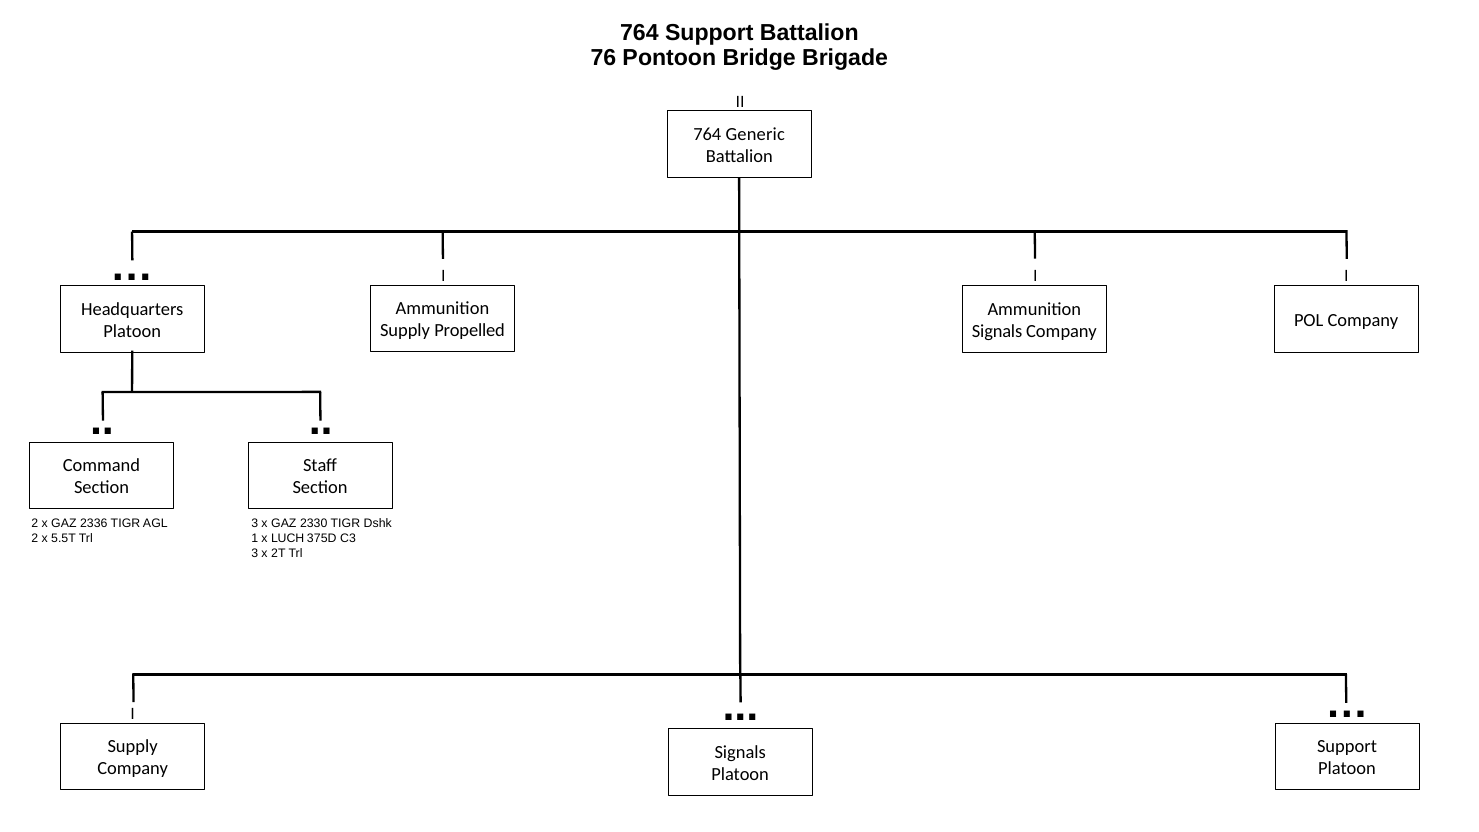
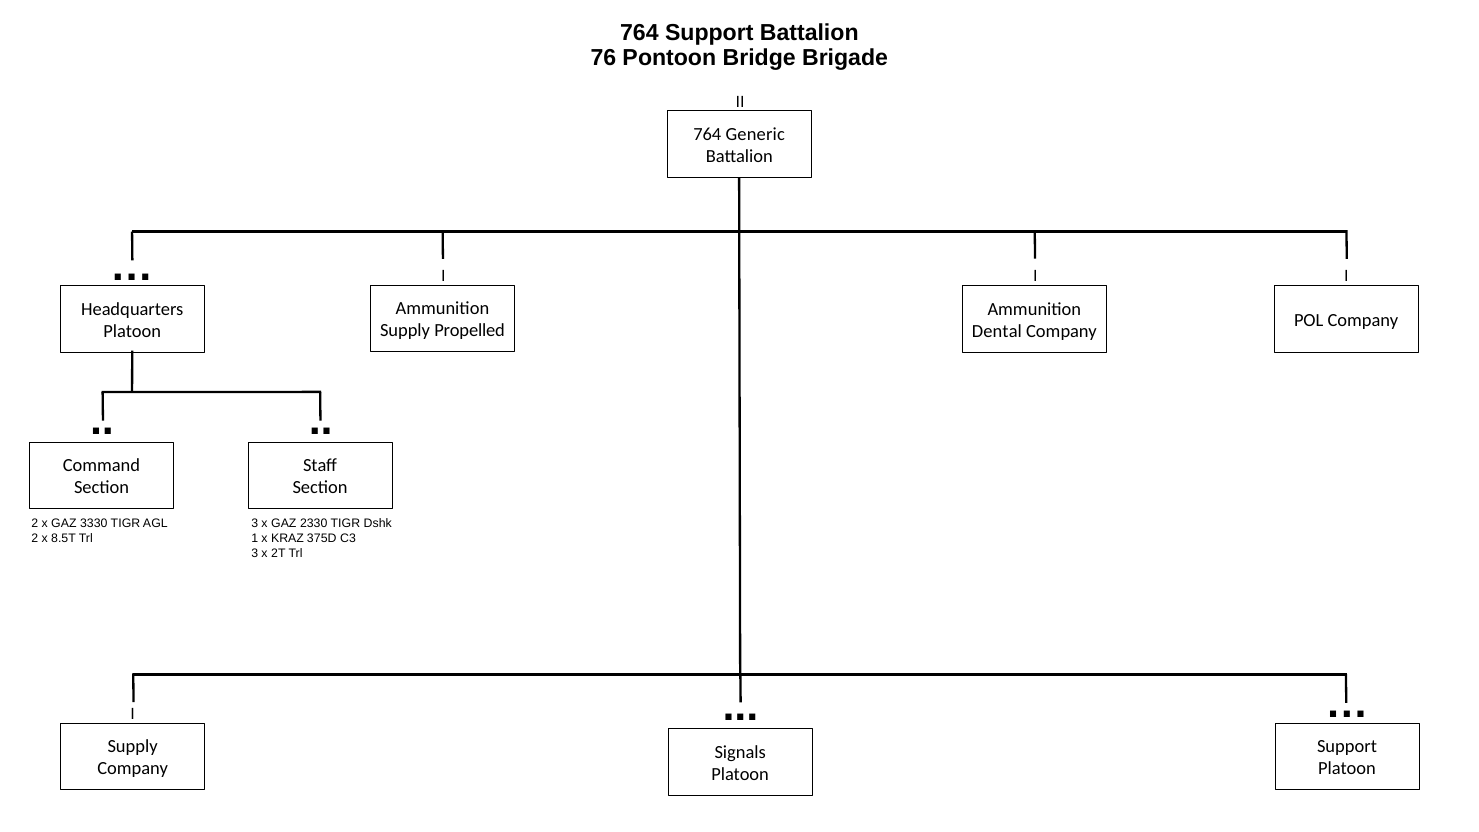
Signals: Signals -> Dental (997, 331)
2336: 2336 -> 3330 (94, 524)
5.5T: 5.5T -> 8.5T (63, 538)
LUCH: LUCH -> KRAZ (288, 538)
